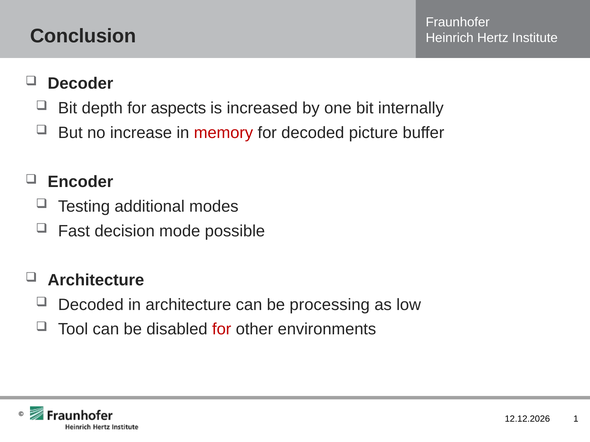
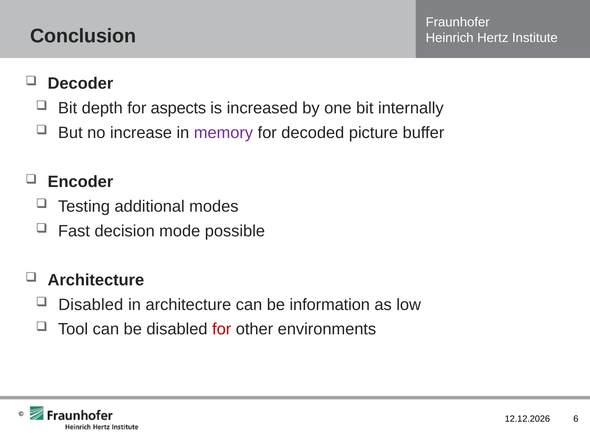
memory colour: red -> purple (223, 133)
Decoded: Decoded -> Disabled (91, 305)
processing: processing -> information (330, 305)
1: 1 -> 6 (576, 419)
